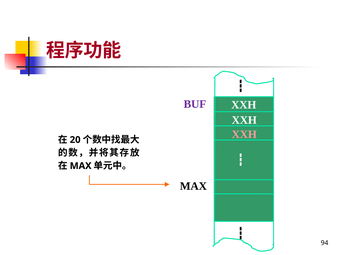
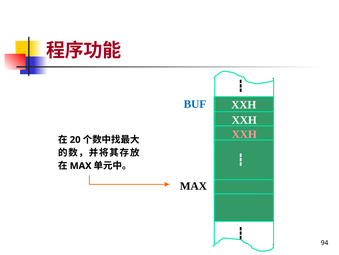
BUF colour: purple -> blue (195, 104)
